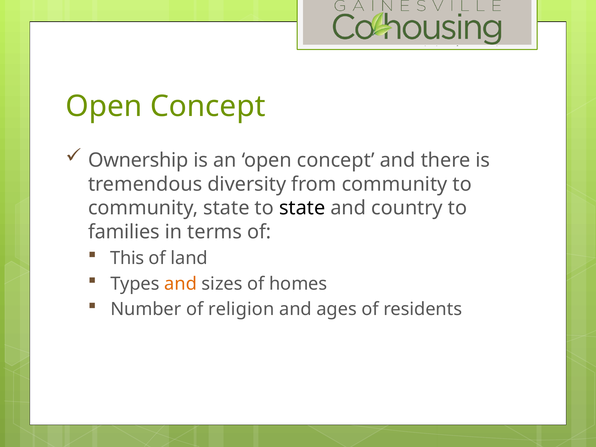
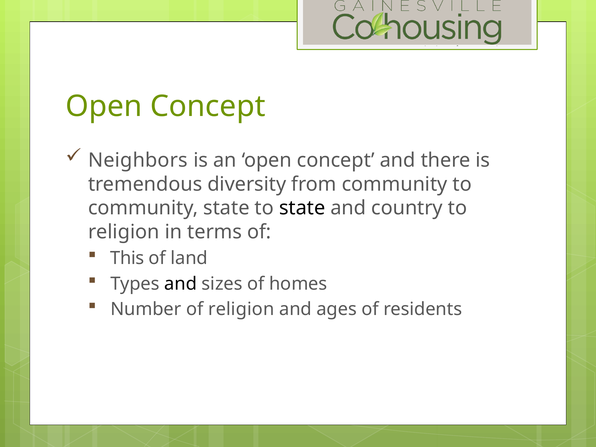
Ownership: Ownership -> Neighbors (138, 160)
families: families -> religion (124, 232)
and colour: orange -> black (181, 284)
